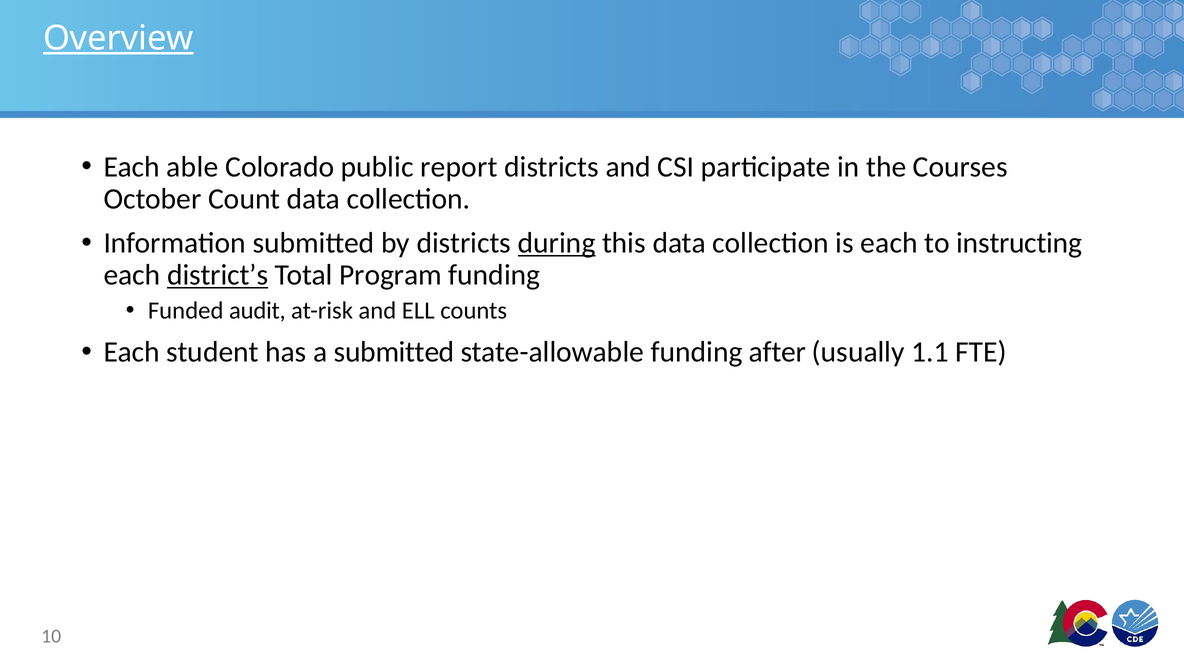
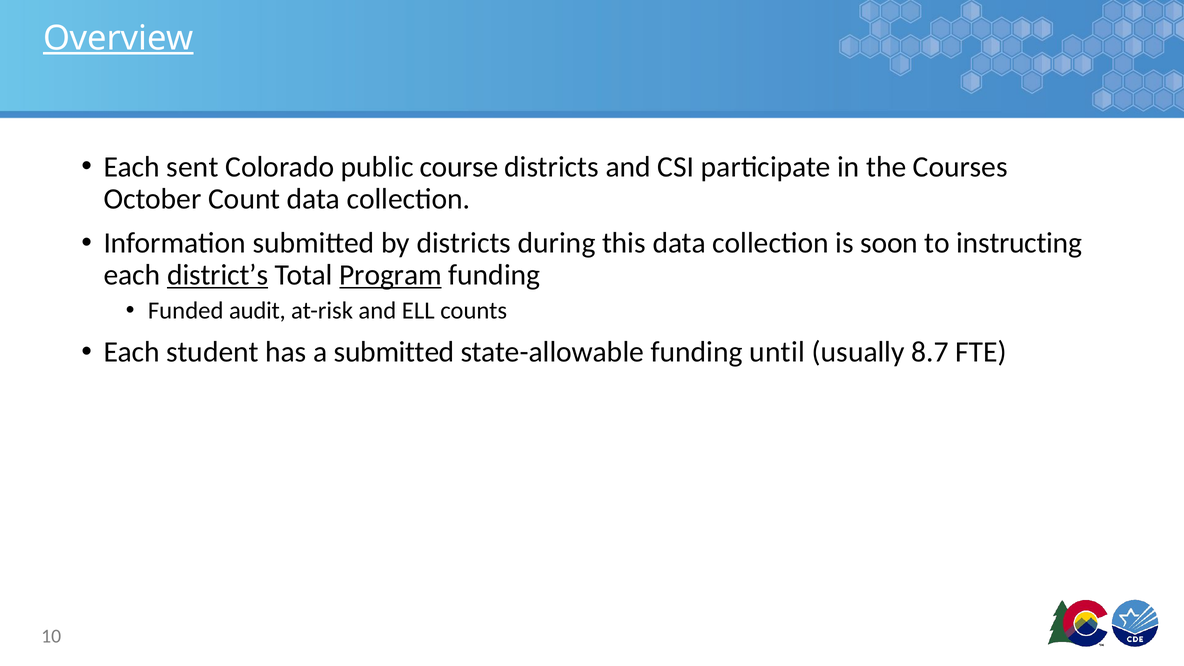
able: able -> sent (192, 167)
report: report -> course (459, 167)
during underline: present -> none (557, 243)
is each: each -> soon (889, 243)
Program underline: none -> present (391, 275)
after: after -> until (777, 352)
1.1: 1.1 -> 8.7 (930, 352)
